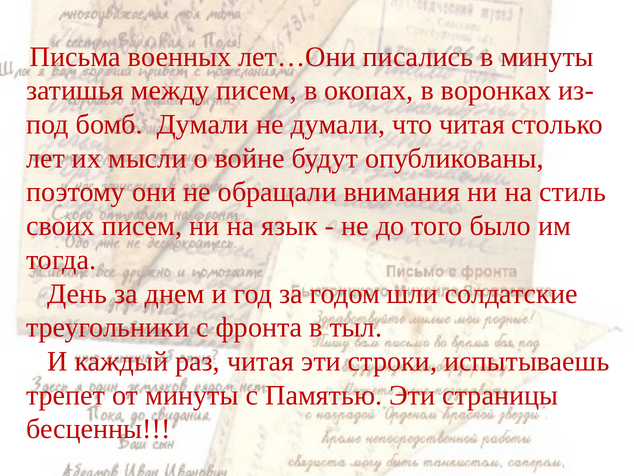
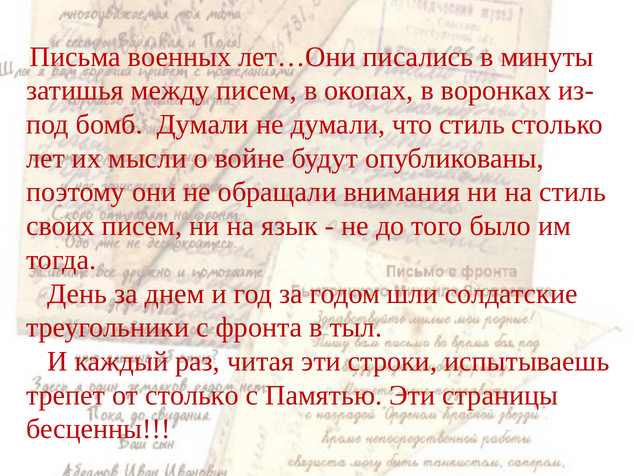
что читая: читая -> стиль (472, 124)
от минуты: минуты -> столько (192, 395)
